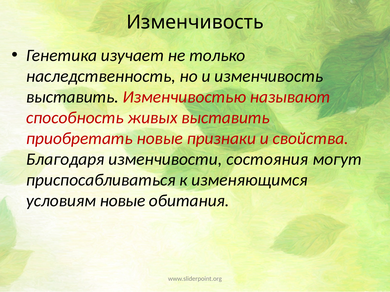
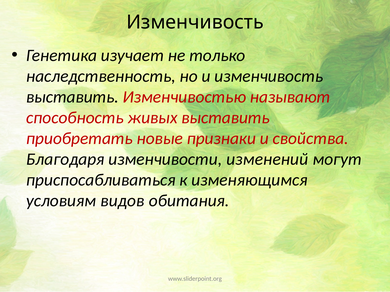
состояния: состояния -> изменений (267, 159)
условиям новые: новые -> видов (122, 201)
